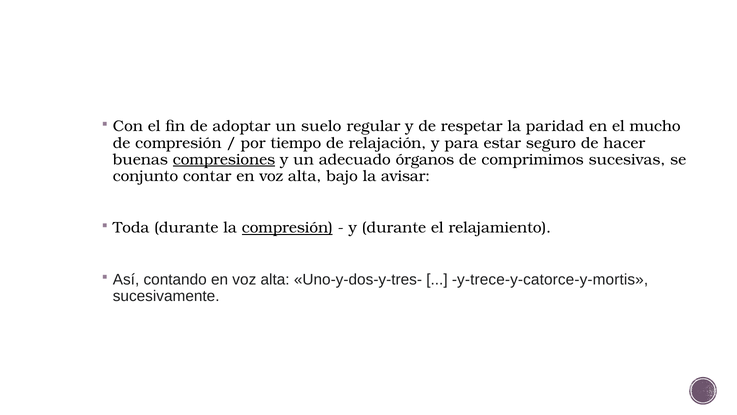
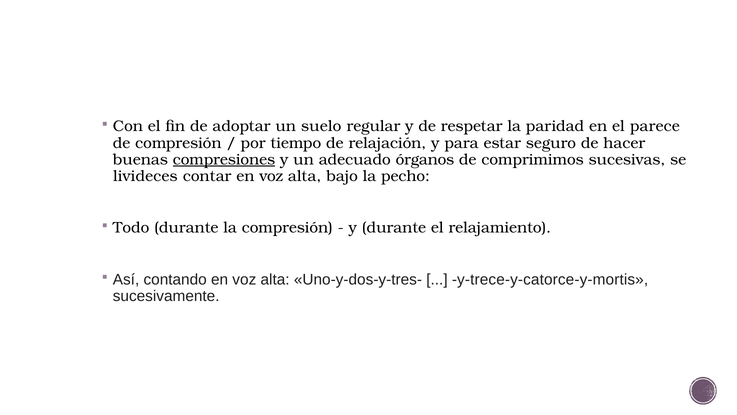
mucho: mucho -> parece (655, 126)
conjunto: conjunto -> livideces (145, 176)
avisar: avisar -> pecho (406, 176)
Toda: Toda -> Todo (131, 228)
compresión underline: present -> none (287, 228)
